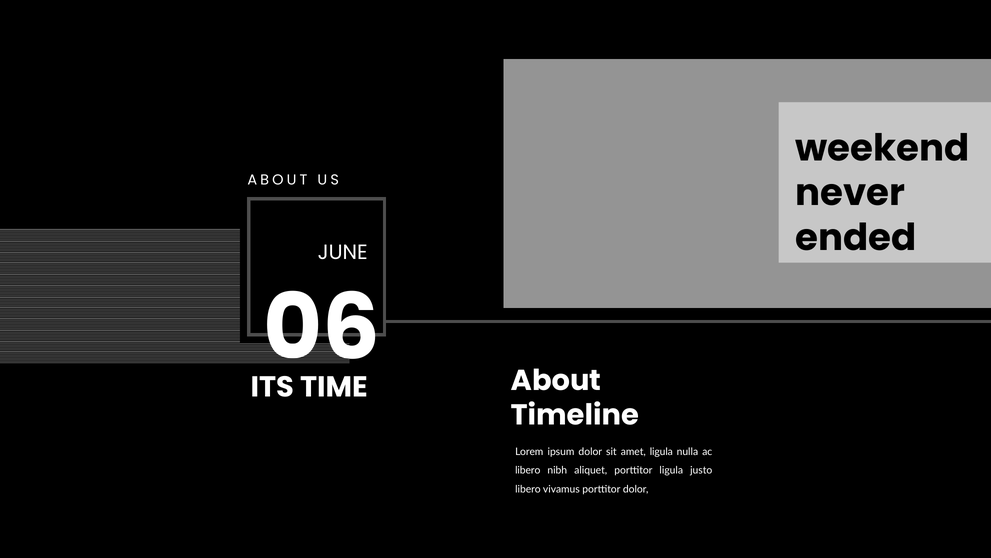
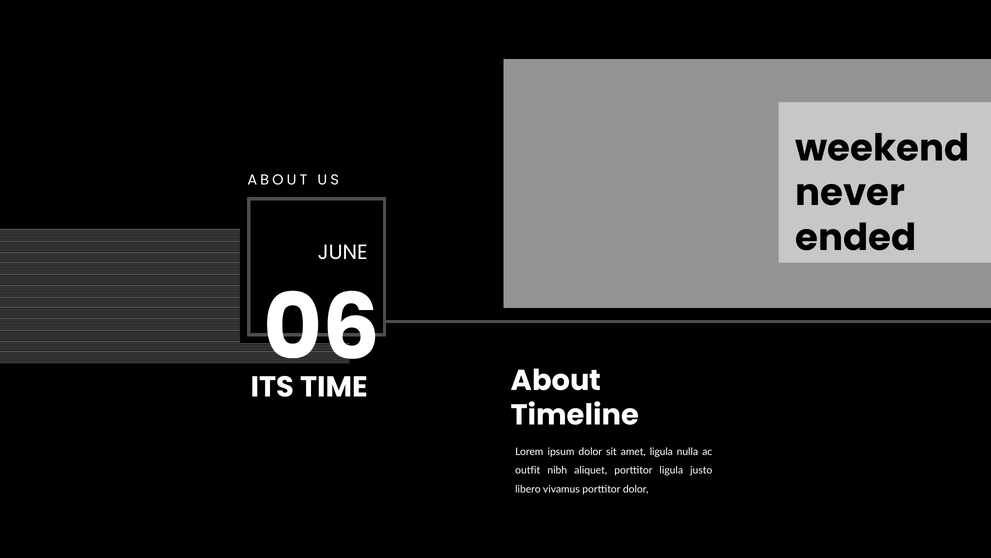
libero: libero -> outfit (528, 470)
